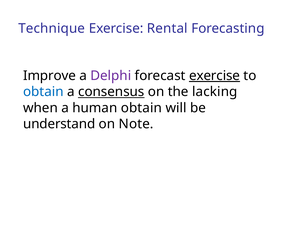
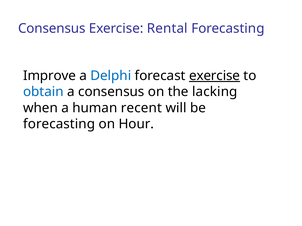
Technique: Technique -> Consensus (52, 29)
Delphi colour: purple -> blue (111, 76)
consensus underline: present -> none (111, 92)
human obtain: obtain -> recent (141, 108)
understand: understand -> forecasting (59, 124)
Note: Note -> Hour (136, 124)
